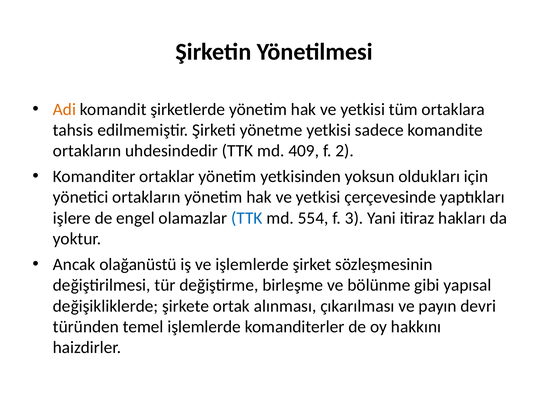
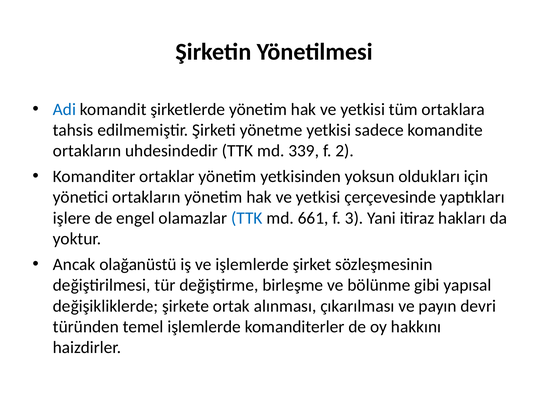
Adi colour: orange -> blue (64, 109)
409: 409 -> 339 (304, 151)
554: 554 -> 661 (313, 218)
